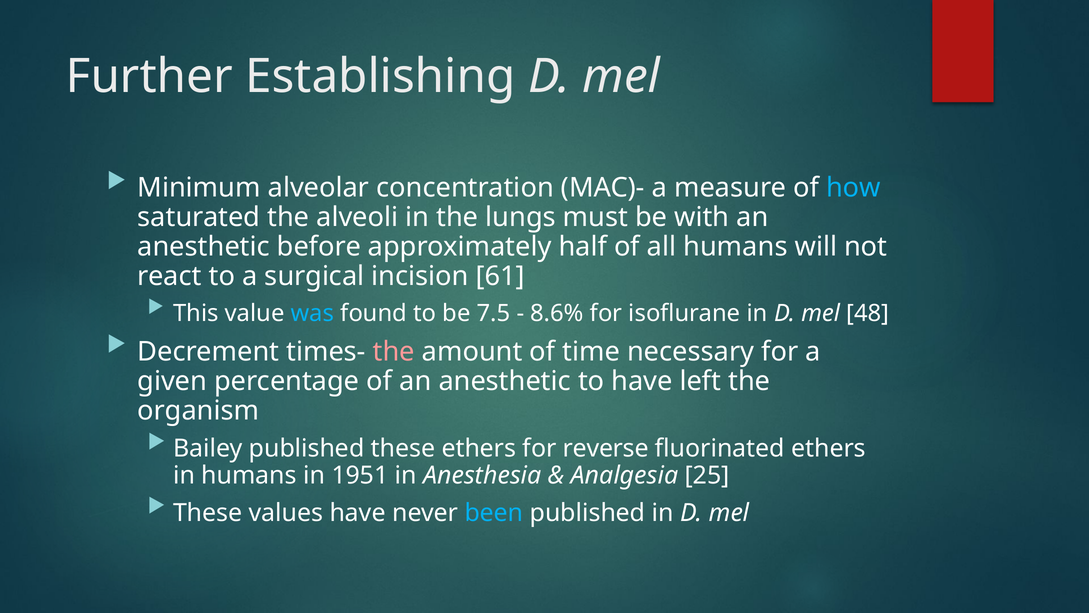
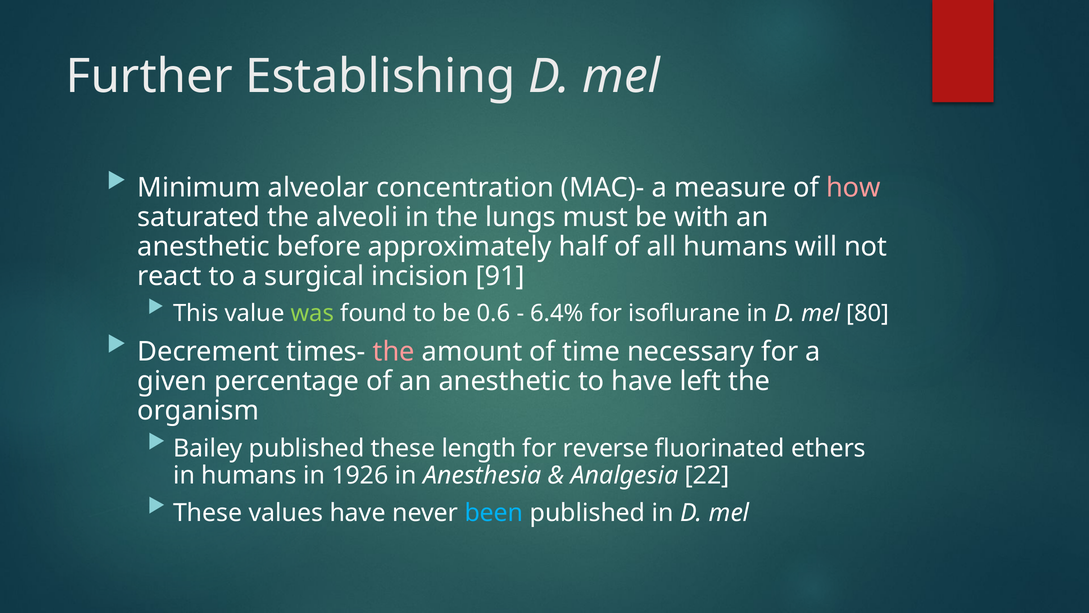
how colour: light blue -> pink (853, 188)
61: 61 -> 91 (500, 276)
was colour: light blue -> light green (312, 313)
7.5: 7.5 -> 0.6 (493, 313)
8.6%: 8.6% -> 6.4% (557, 313)
48: 48 -> 80 (868, 313)
these ethers: ethers -> length (479, 448)
1951: 1951 -> 1926 (360, 475)
25: 25 -> 22 (707, 475)
